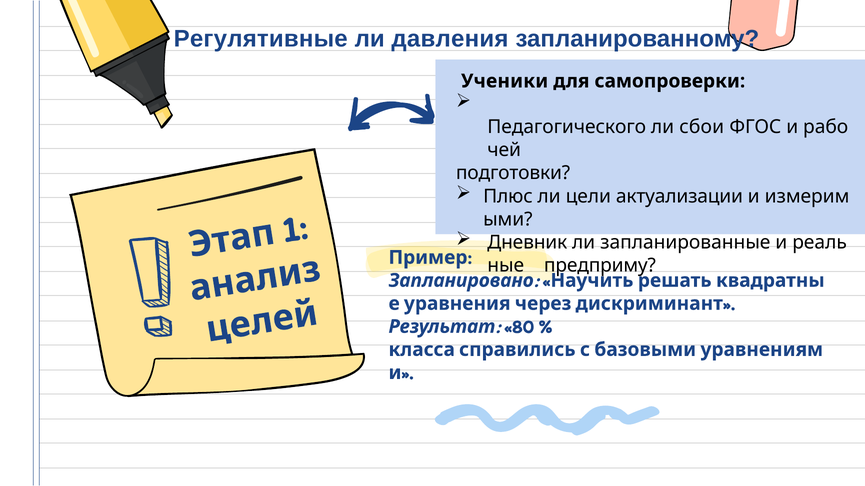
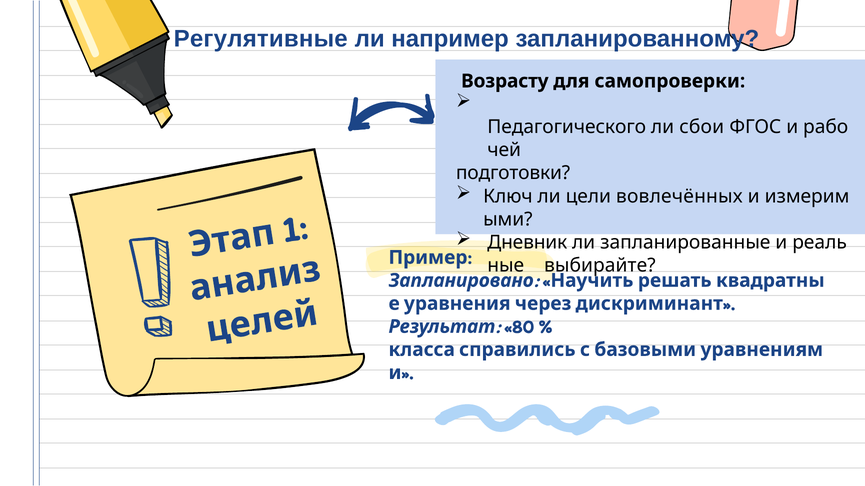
давления: давления -> например (450, 39)
Ученики: Ученики -> Возрасту (505, 81)
Плюс: Плюс -> Ключ (508, 196)
актуализации: актуализации -> вовлечённых (679, 196)
предприму: предприму -> выбирайте (600, 266)
